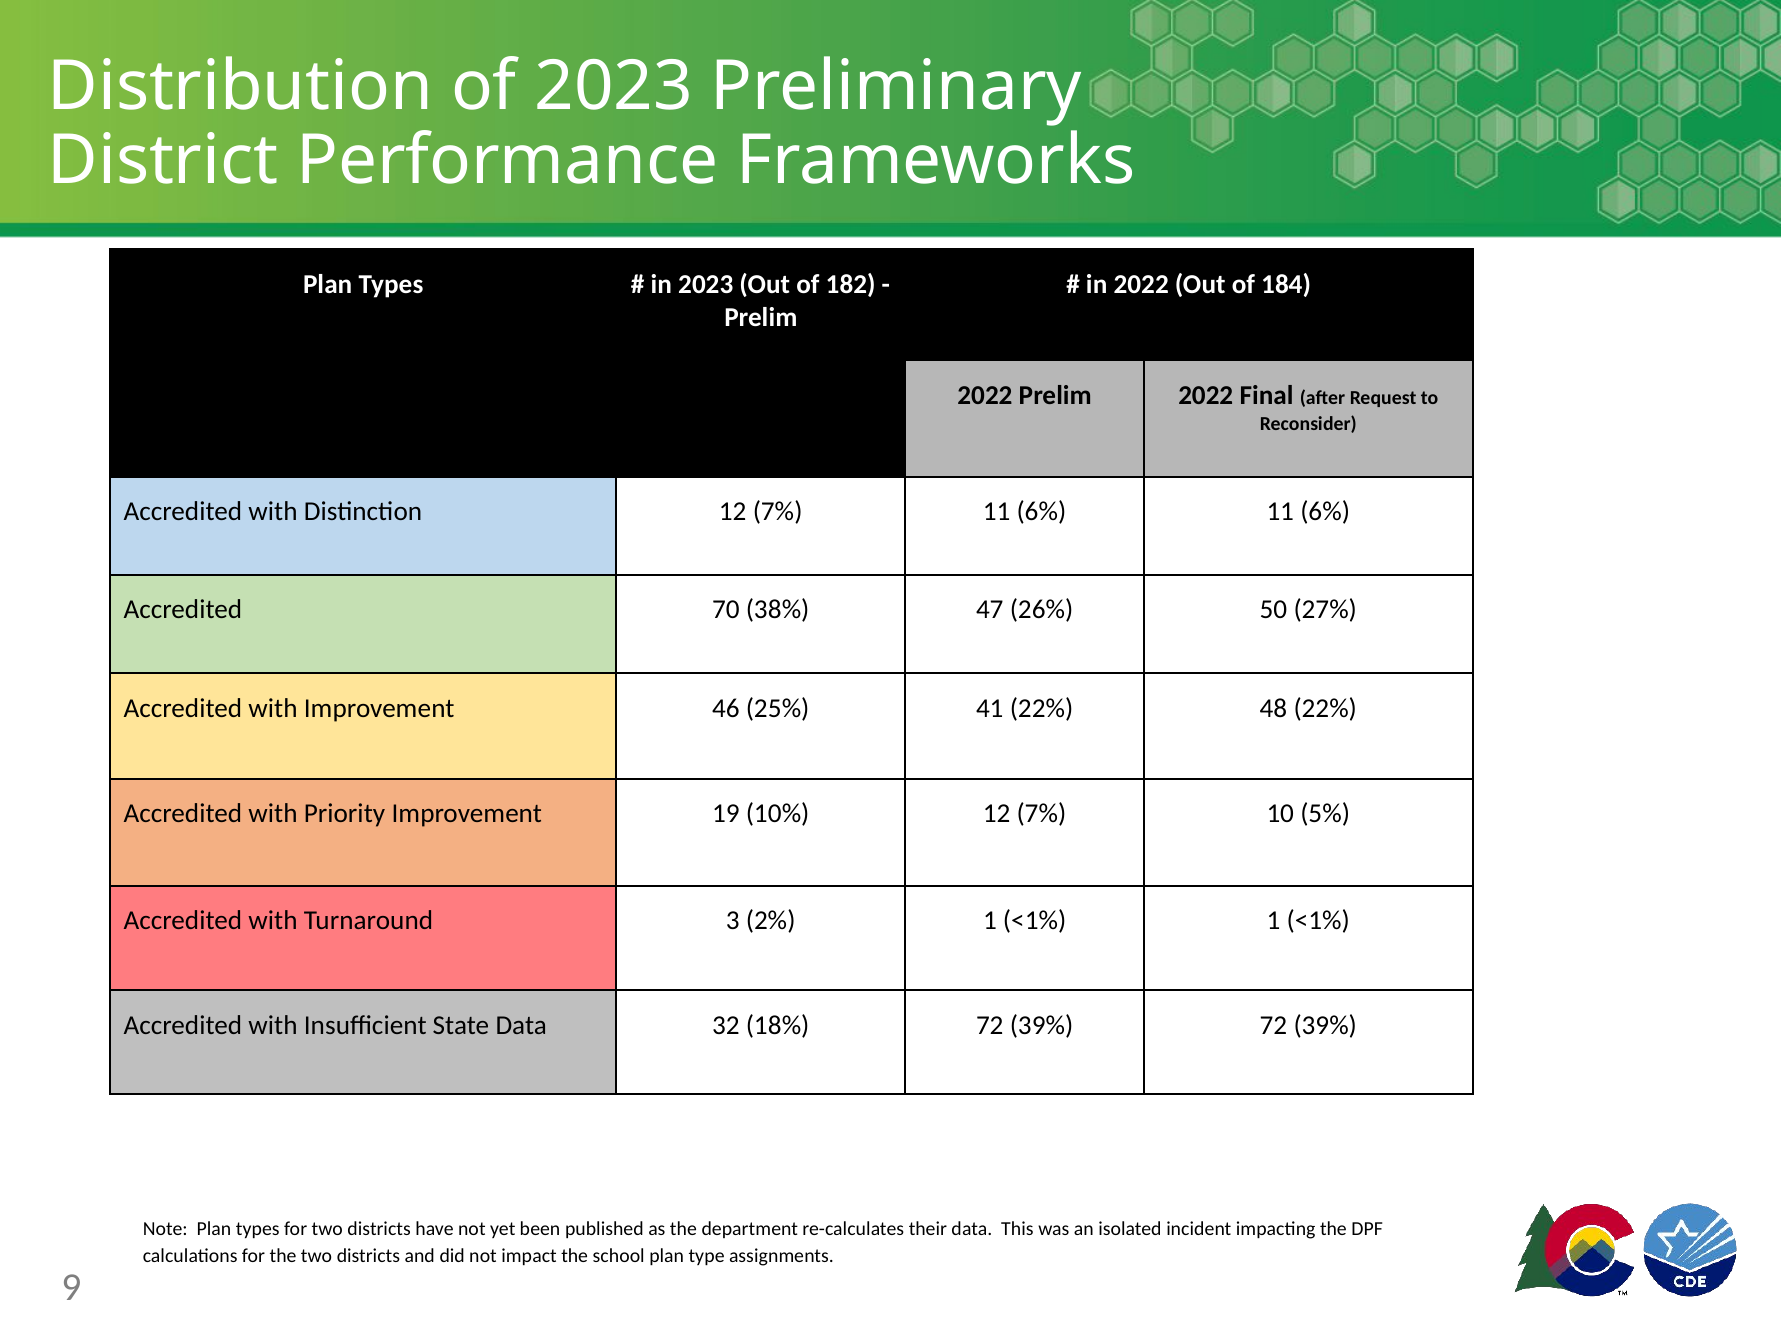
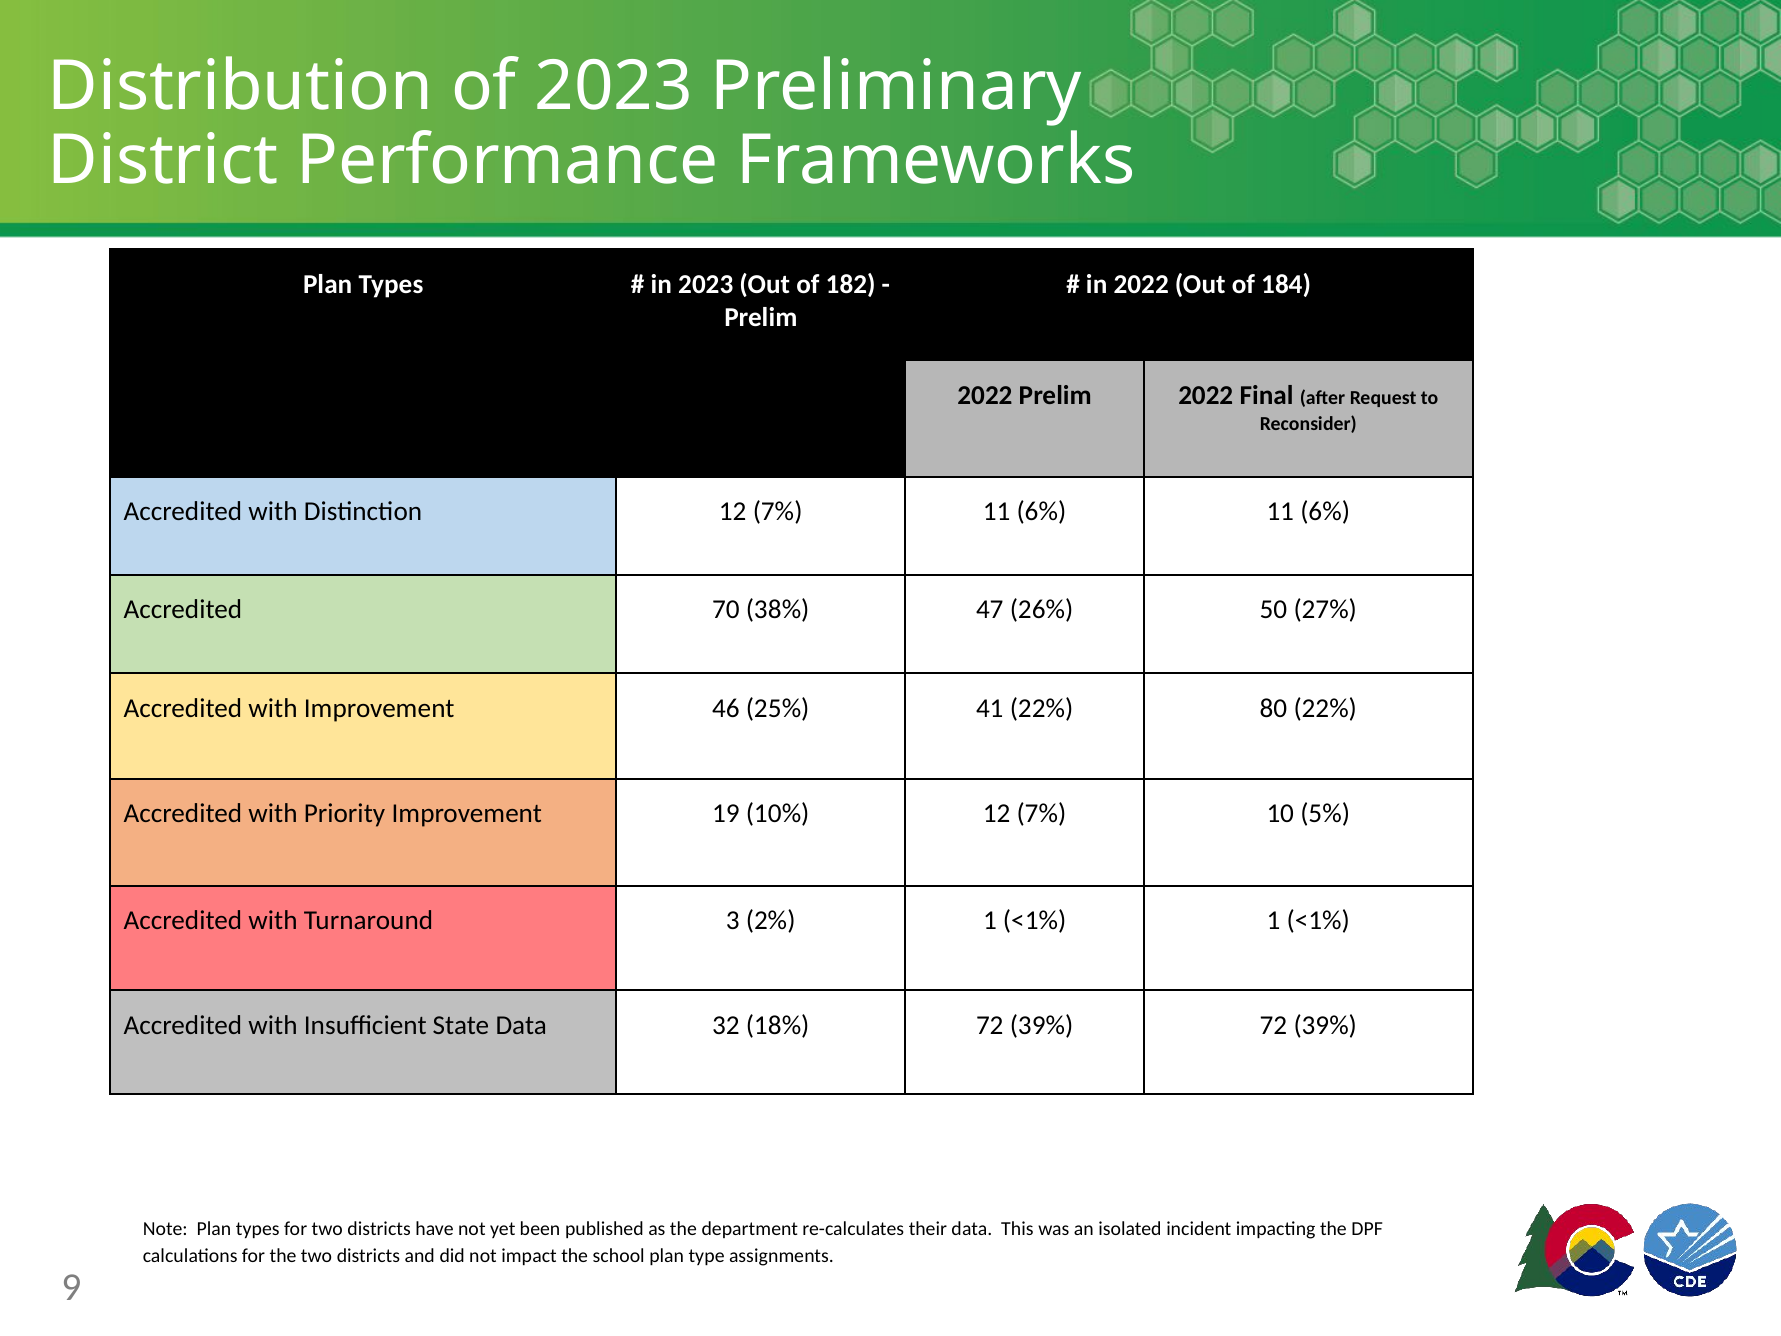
48: 48 -> 80 (1273, 708)
